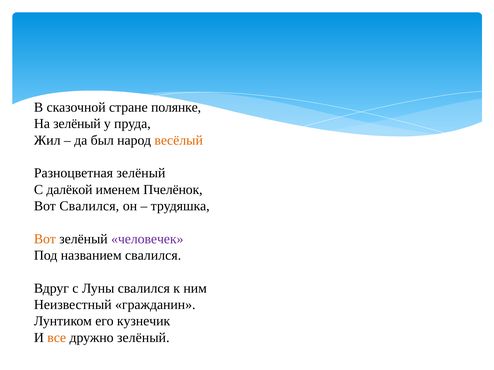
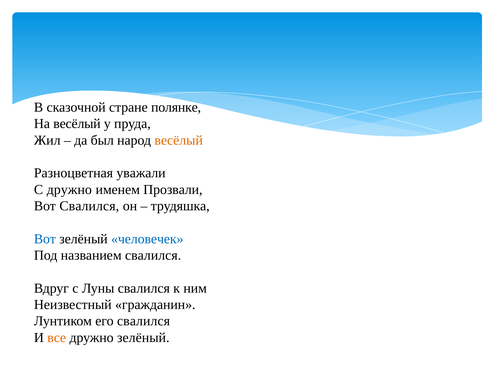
На зелёный: зелёный -> весёлый (77, 124)
Разноцветная зелёный: зелёный -> уважали (141, 173)
С далёкой: далёкой -> дружно (69, 190)
Пчелёнок: Пчелёнок -> Прозвали (173, 190)
Вот colour: orange -> blue (45, 239)
человечек colour: purple -> blue (147, 239)
его кузнечик: кузнечик -> свалился (144, 322)
